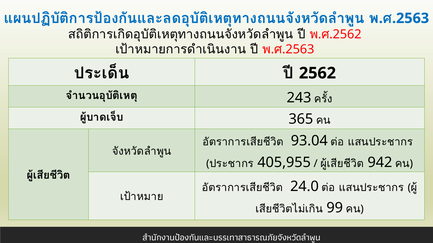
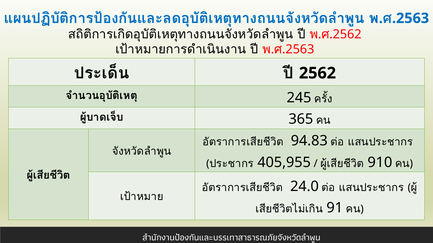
243: 243 -> 245 (299, 98)
93.04: 93.04 -> 94.83 (309, 141)
942: 942 -> 910 (380, 163)
99: 99 -> 91 (335, 208)
